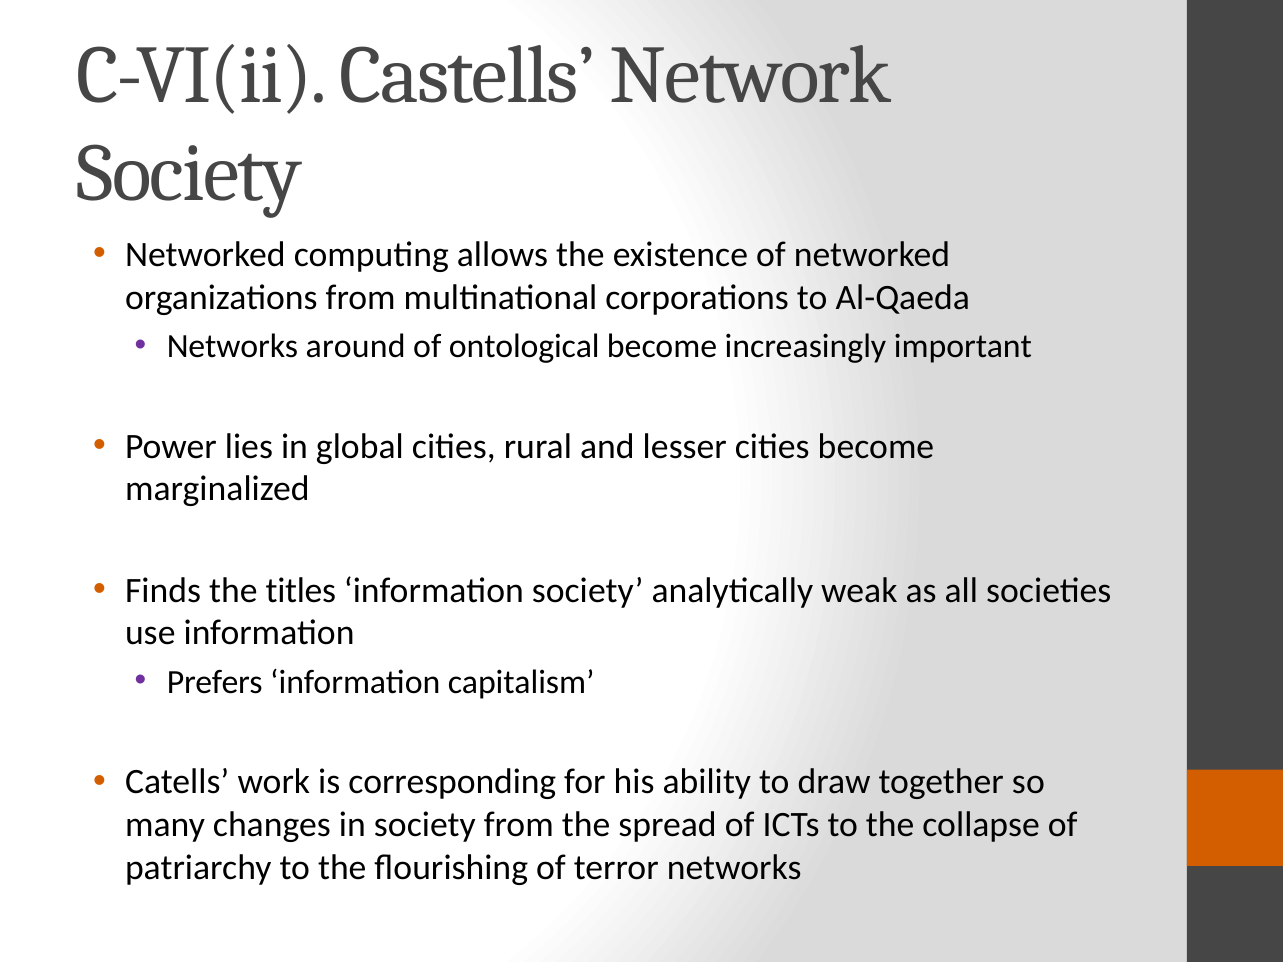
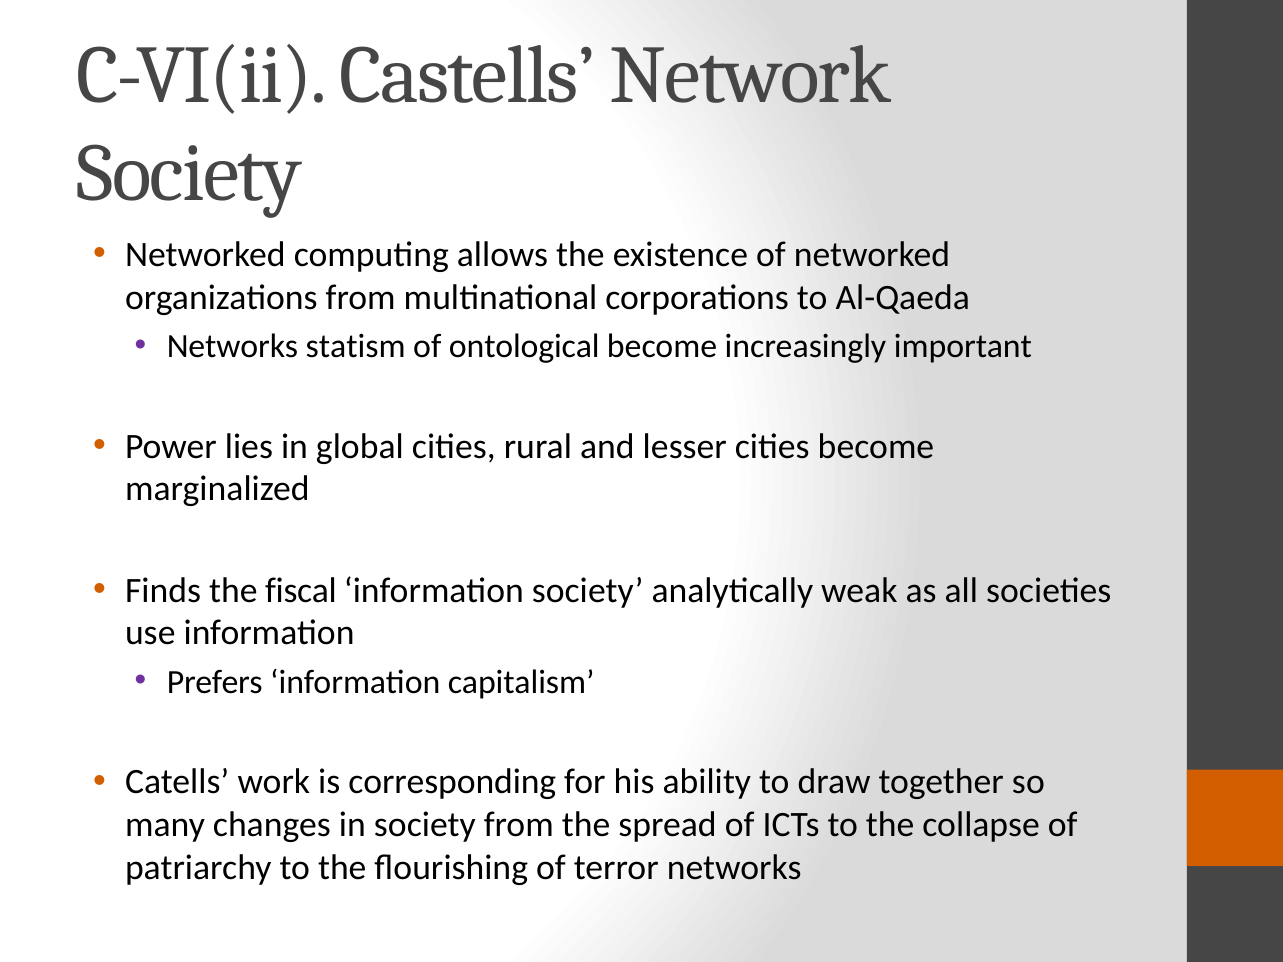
around: around -> statism (356, 346)
titles: titles -> fiscal (301, 591)
